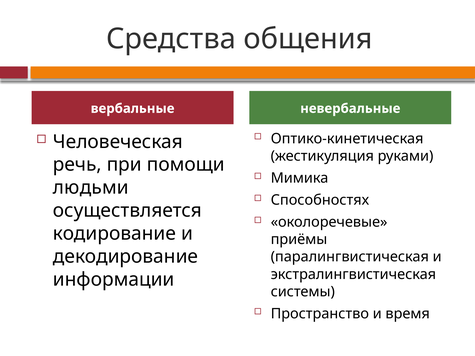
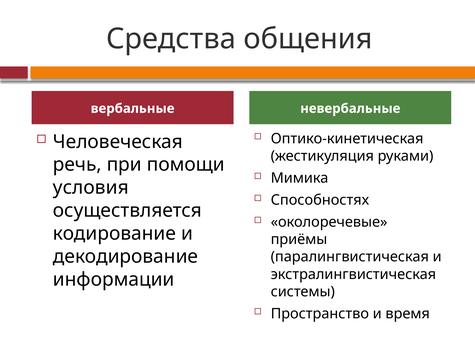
людьми: людьми -> условия (91, 188)
